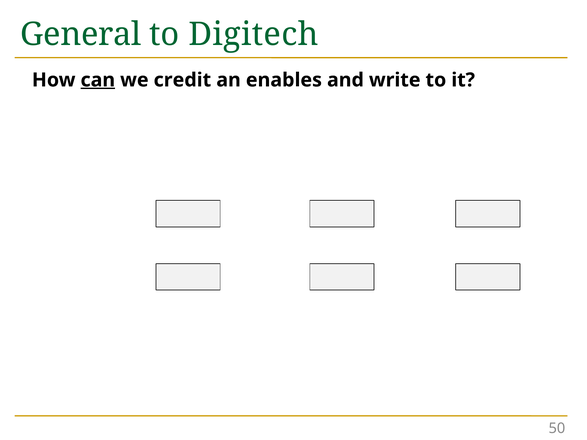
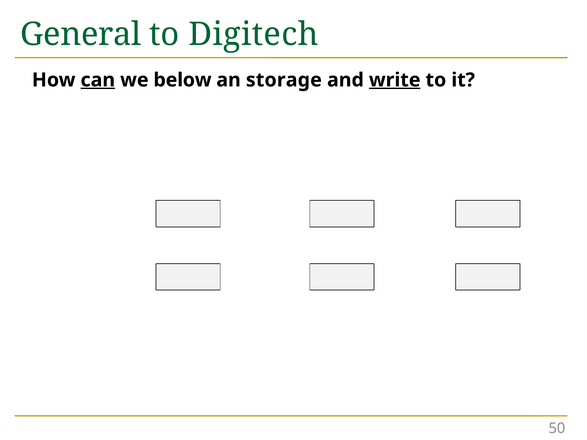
credit: credit -> below (183, 80)
enables: enables -> storage (284, 80)
write underline: none -> present (395, 80)
